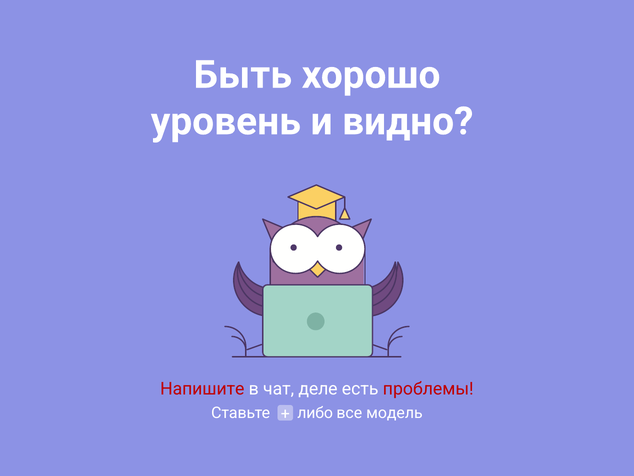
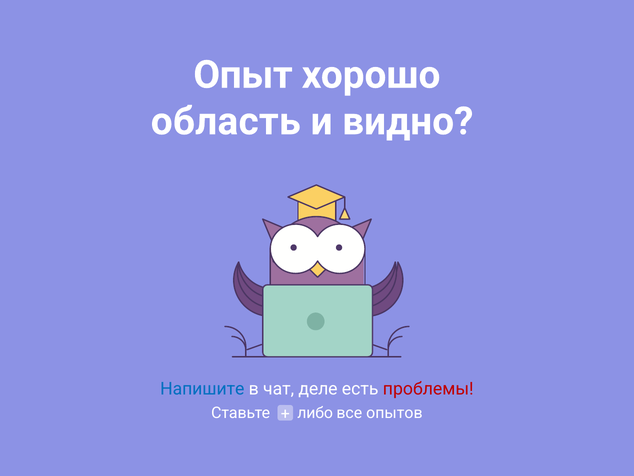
Быть: Быть -> Опыт (243, 75)
уровень: уровень -> область (226, 121)
Напишите colour: red -> blue (202, 388)
модель: модель -> опытов (394, 413)
